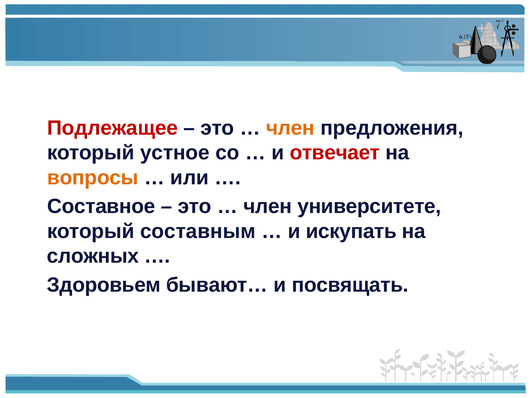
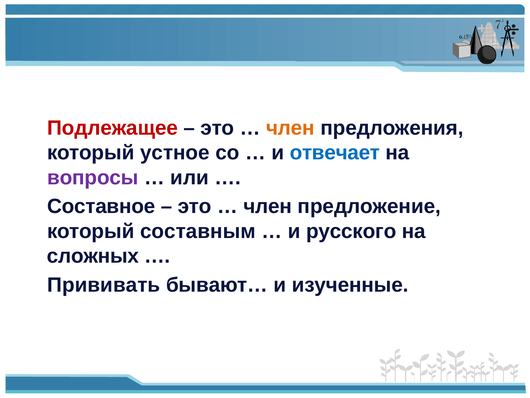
отвечает colour: red -> blue (335, 153)
вопросы colour: orange -> purple (93, 177)
университете: университете -> предложение (369, 206)
искупать: искупать -> русского (351, 231)
Здоровьем: Здоровьем -> Прививать (104, 285)
посвящать: посвящать -> изученные (350, 285)
